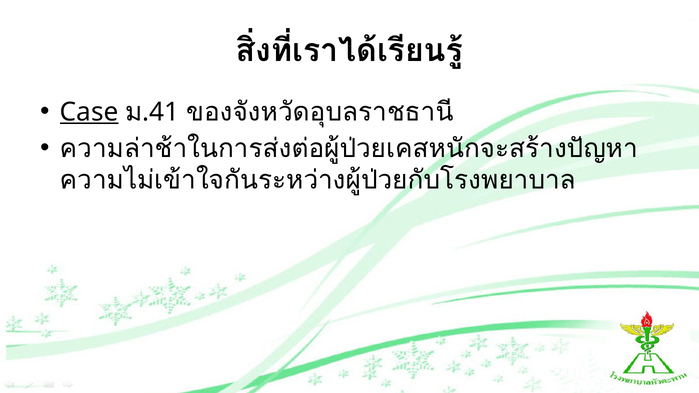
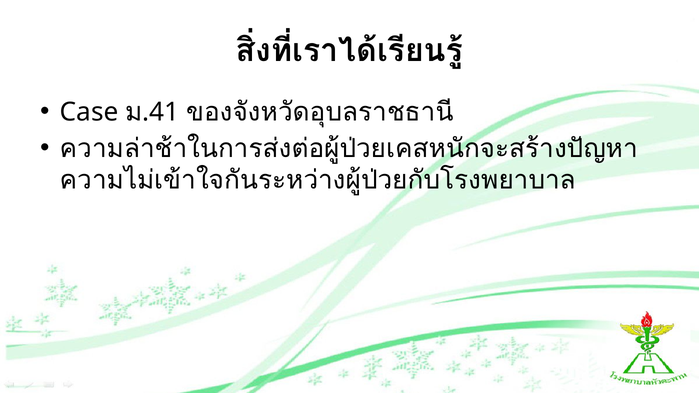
Case underline: present -> none (89, 112)
